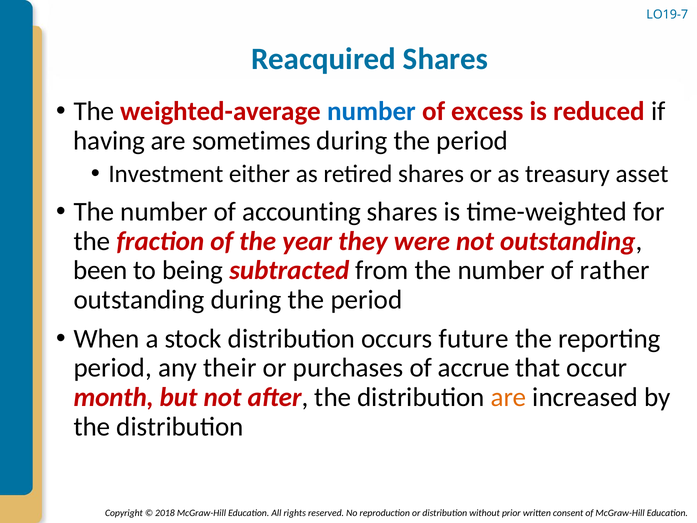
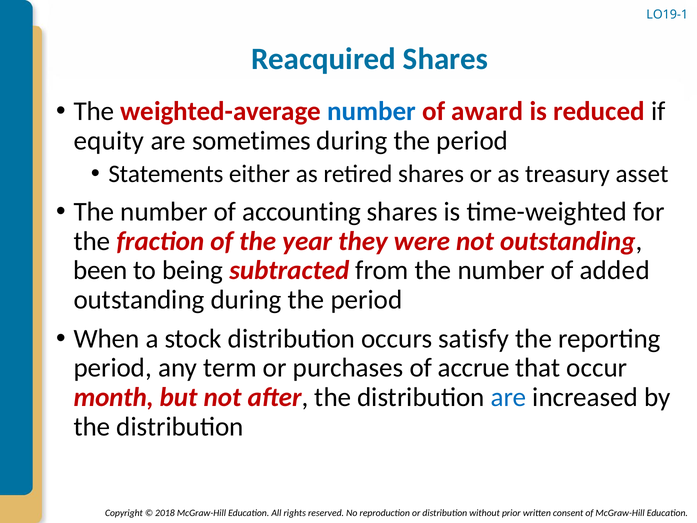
LO19-7: LO19-7 -> LO19-1 (667, 15)
excess: excess -> award (487, 111)
having: having -> equity (109, 141)
Investment: Investment -> Statements (166, 174)
rather: rather -> added (615, 270)
future: future -> satisfy (474, 339)
their: their -> term (230, 368)
are colour: orange -> blue (509, 397)
